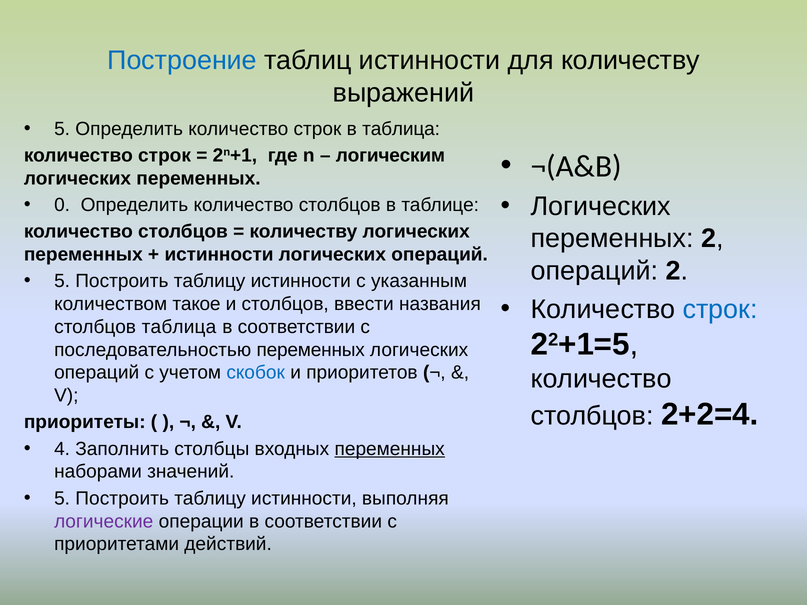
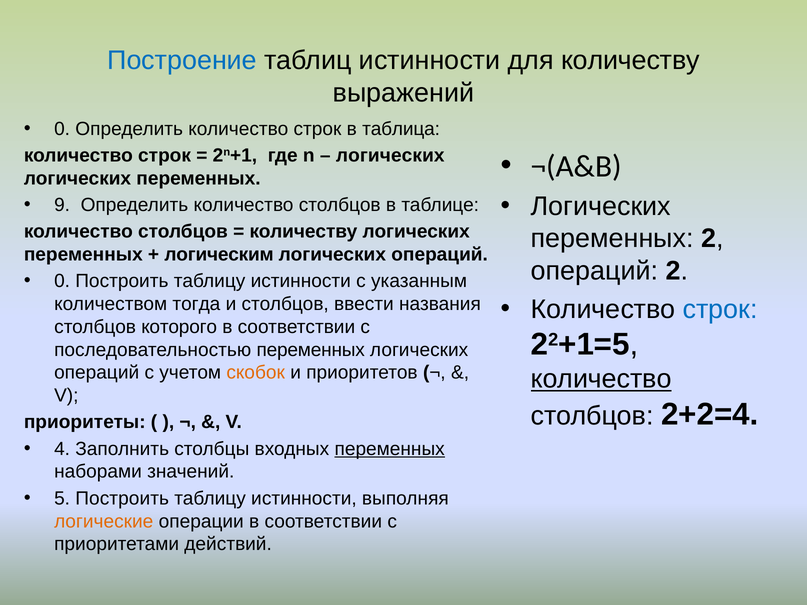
5: 5 -> 0 (62, 129)
логическим: логическим -> логических (390, 155)
0: 0 -> 9 (62, 205)
истинности: истинности -> логическим (219, 255)
5: 5 -> 0 (62, 281)
такое: такое -> тогда (196, 304)
столбцов таблица: таблица -> которого (179, 327)
скобок colour: blue -> orange (256, 373)
количество underline: none -> present (601, 379)
логические colour: purple -> orange (104, 521)
